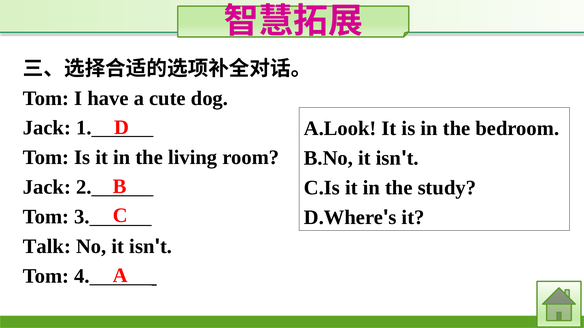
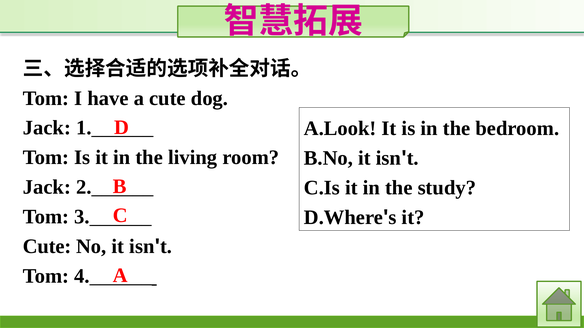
Talk: Talk -> Cute (47, 247)
